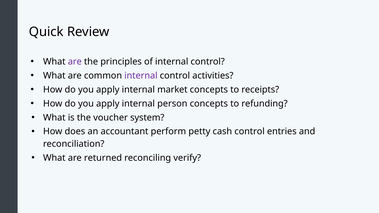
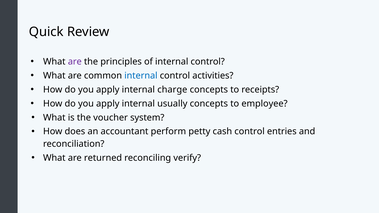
internal colour: purple -> blue (141, 76)
market: market -> charge (172, 90)
person: person -> usually (172, 104)
refunding: refunding -> employee (264, 104)
